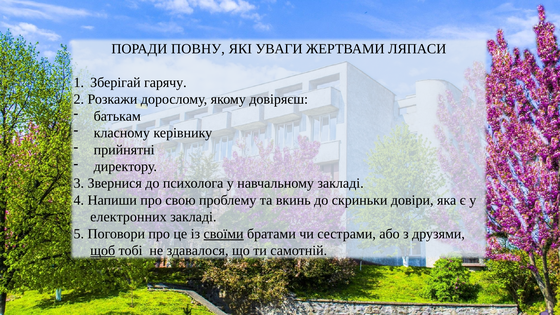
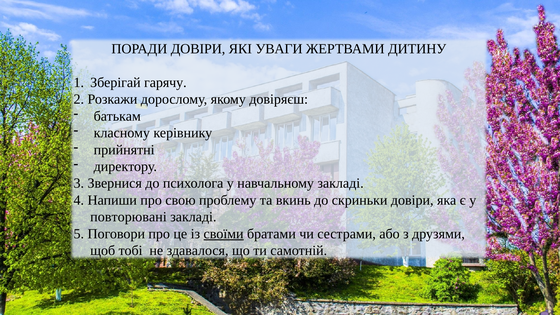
ПОРАДИ ПОВНУ: ПОВНУ -> ДОВІРИ (198, 49)
ЛЯПАСИ: ЛЯПАСИ -> ДИТИНУ (417, 49)
електронних: електронних -> повторювані (128, 217)
щоб underline: present -> none (103, 251)
